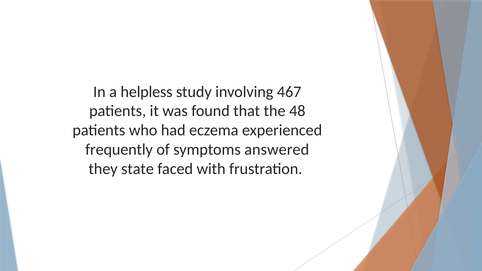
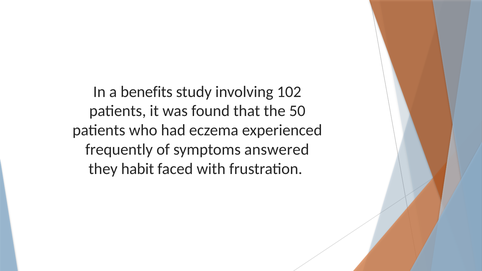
helpless: helpless -> benefits (147, 92)
467: 467 -> 102 (289, 92)
48: 48 -> 50 (297, 111)
state: state -> habit (138, 169)
